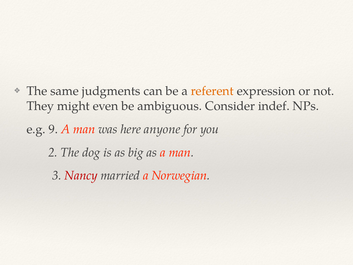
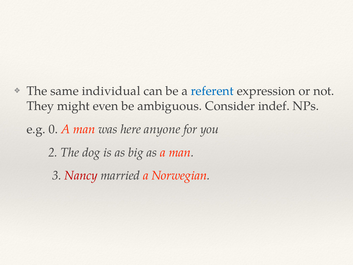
judgments: judgments -> individual (111, 91)
referent colour: orange -> blue (212, 91)
9: 9 -> 0 (53, 129)
